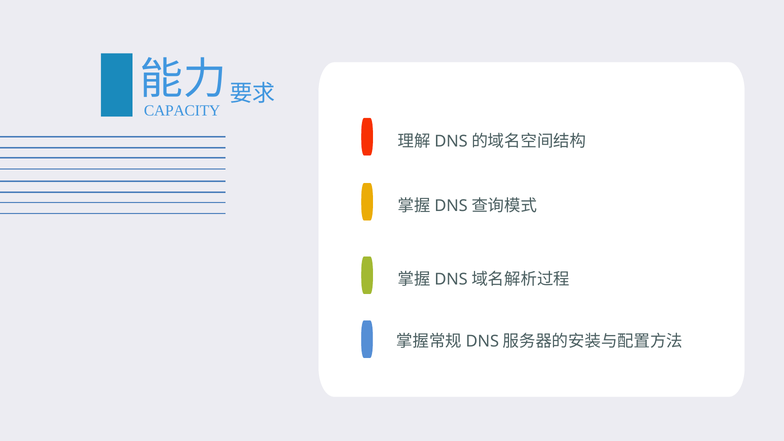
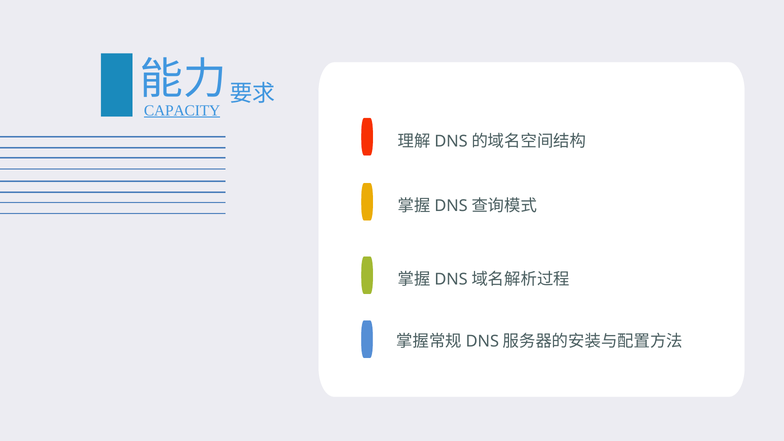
CAPACITY underline: none -> present (182, 110)
